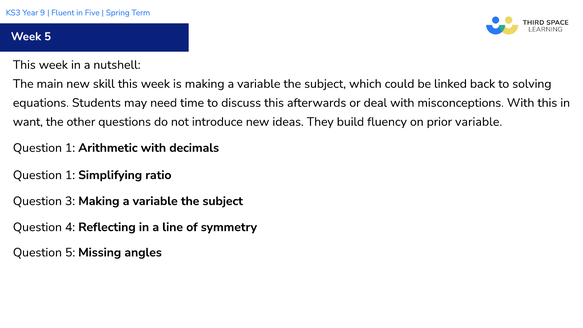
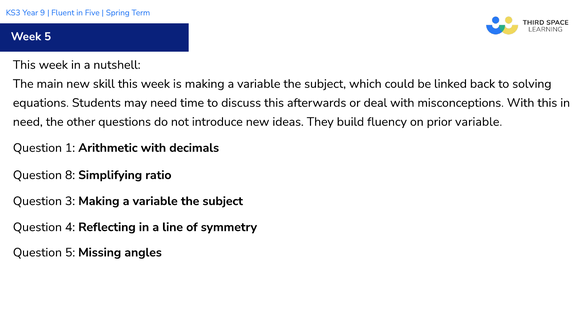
want: want -> need (28, 122)
1: 1 -> 8 (70, 175)
